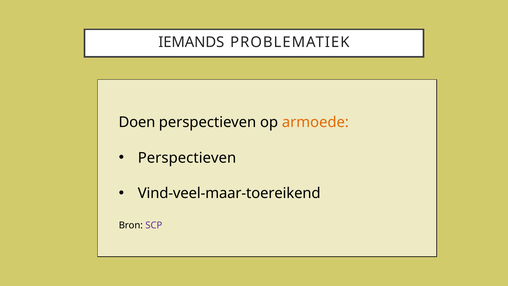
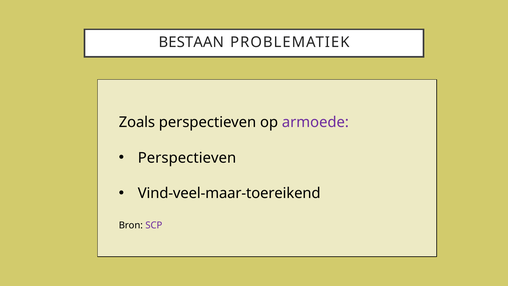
IEMANDS: IEMANDS -> BESTAAN (191, 42)
Doen: Doen -> Zoals (137, 122)
armoede colour: orange -> purple (315, 122)
